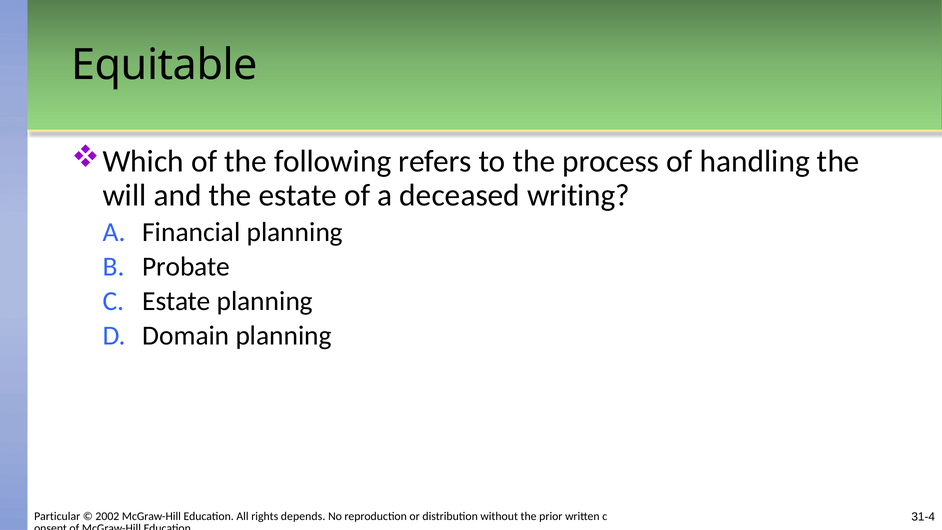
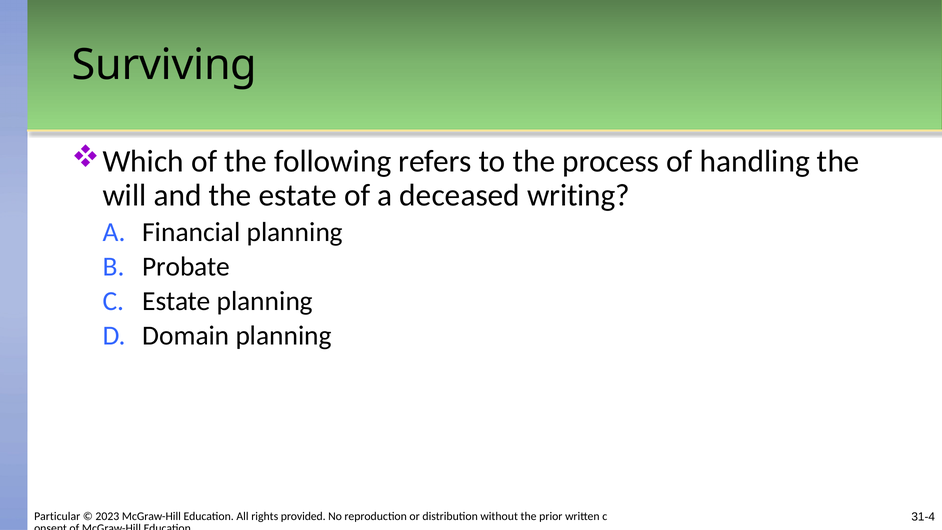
Equitable: Equitable -> Surviving (164, 65)
2002: 2002 -> 2023 (107, 516)
depends: depends -> provided (303, 516)
